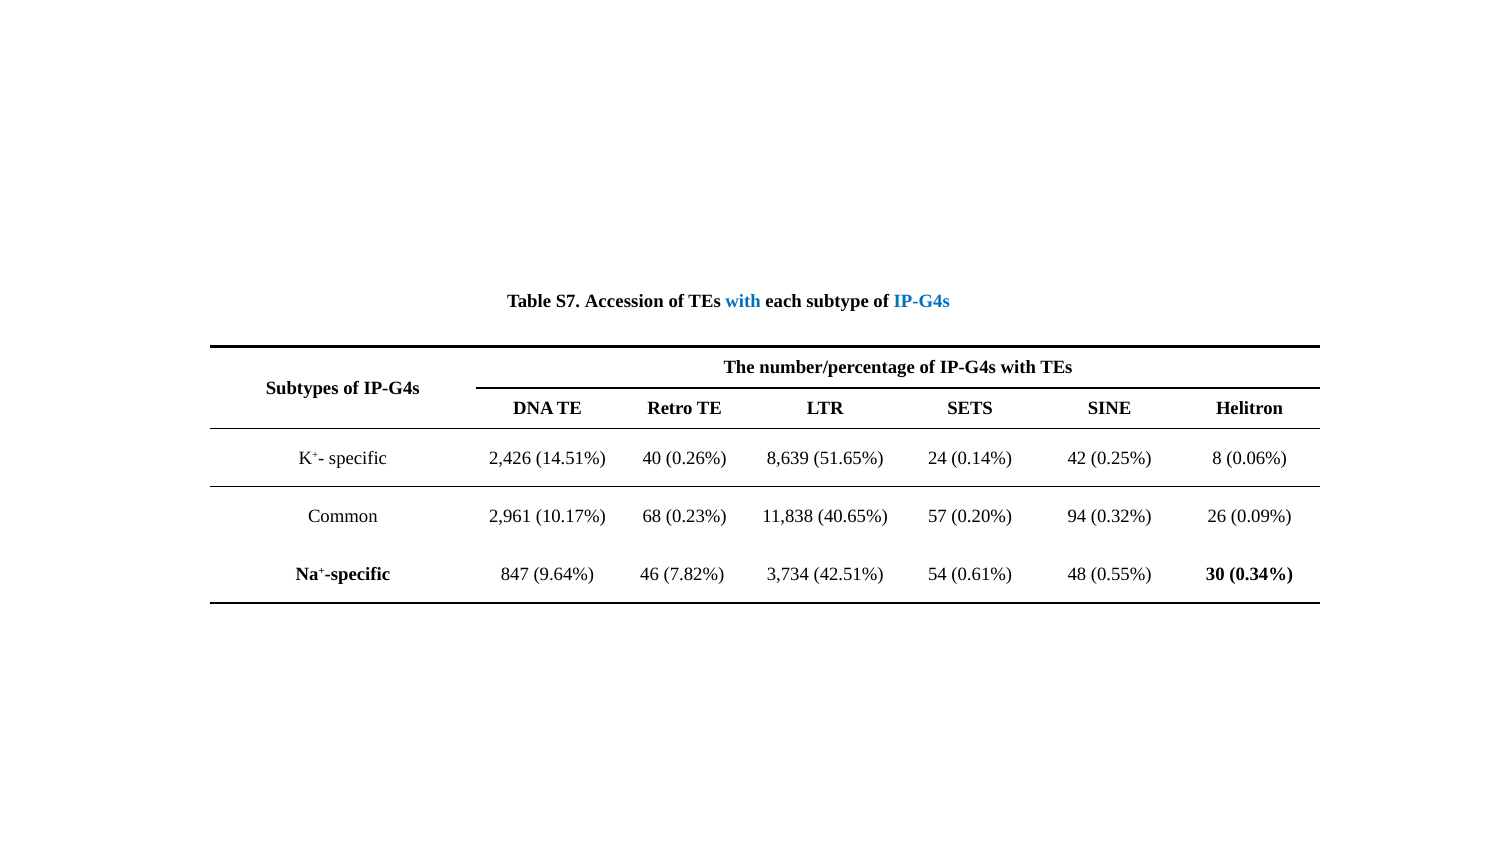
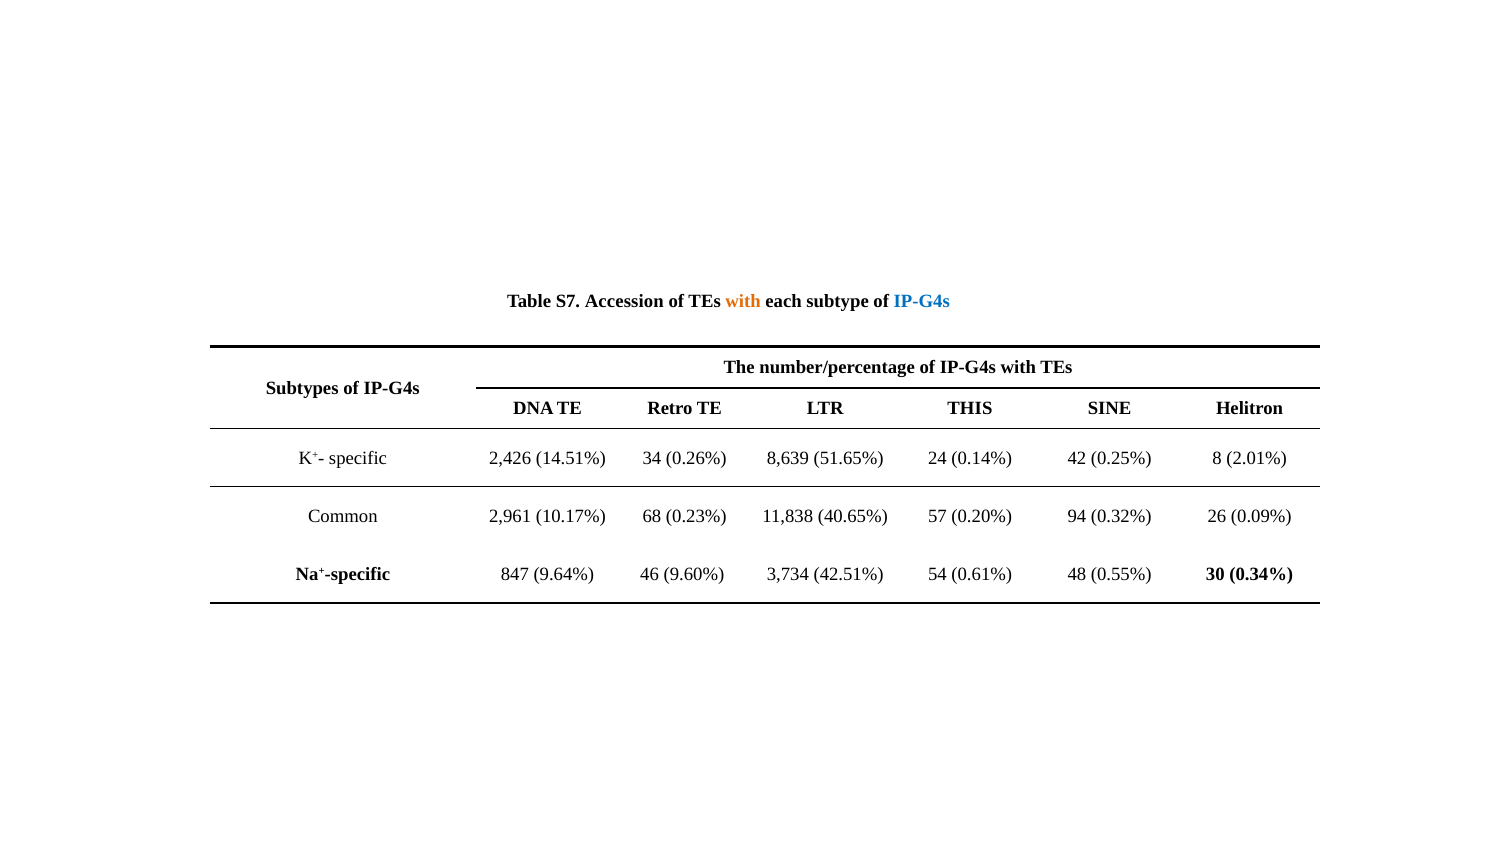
with colour: blue -> orange (743, 301)
SETS: SETS -> THIS (970, 409)
40: 40 -> 34 (652, 458)
0.06%: 0.06% -> 2.01% (1257, 458)
7.82%: 7.82% -> 9.60% (694, 574)
